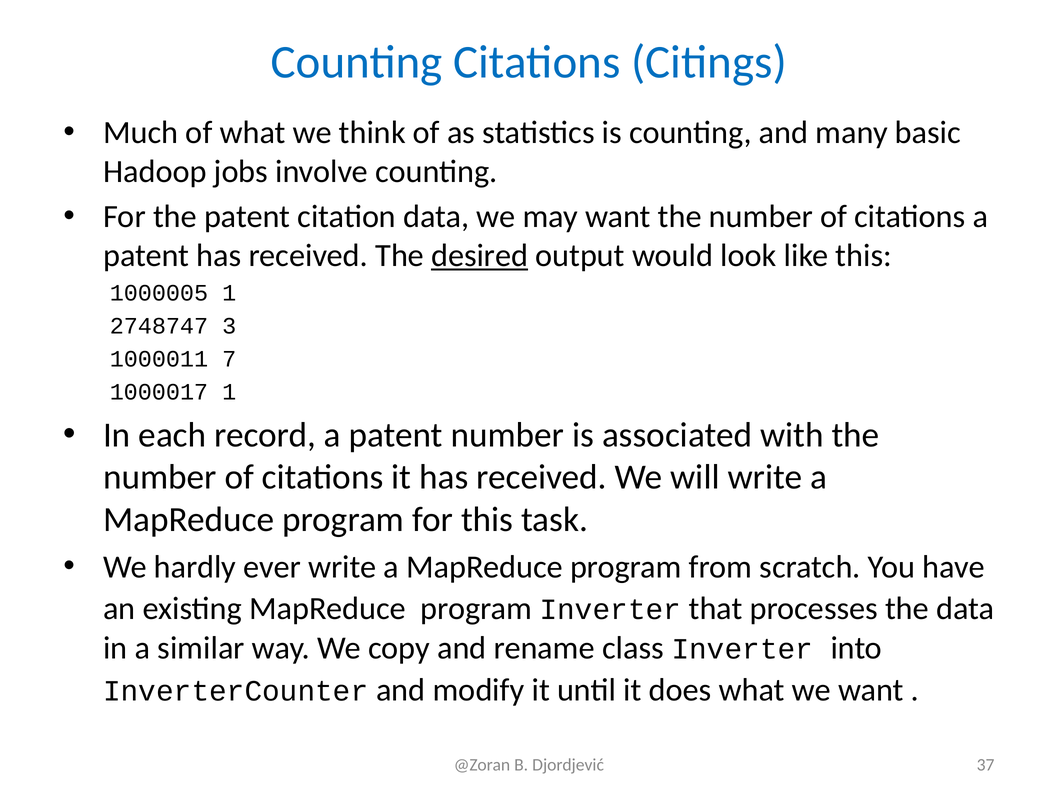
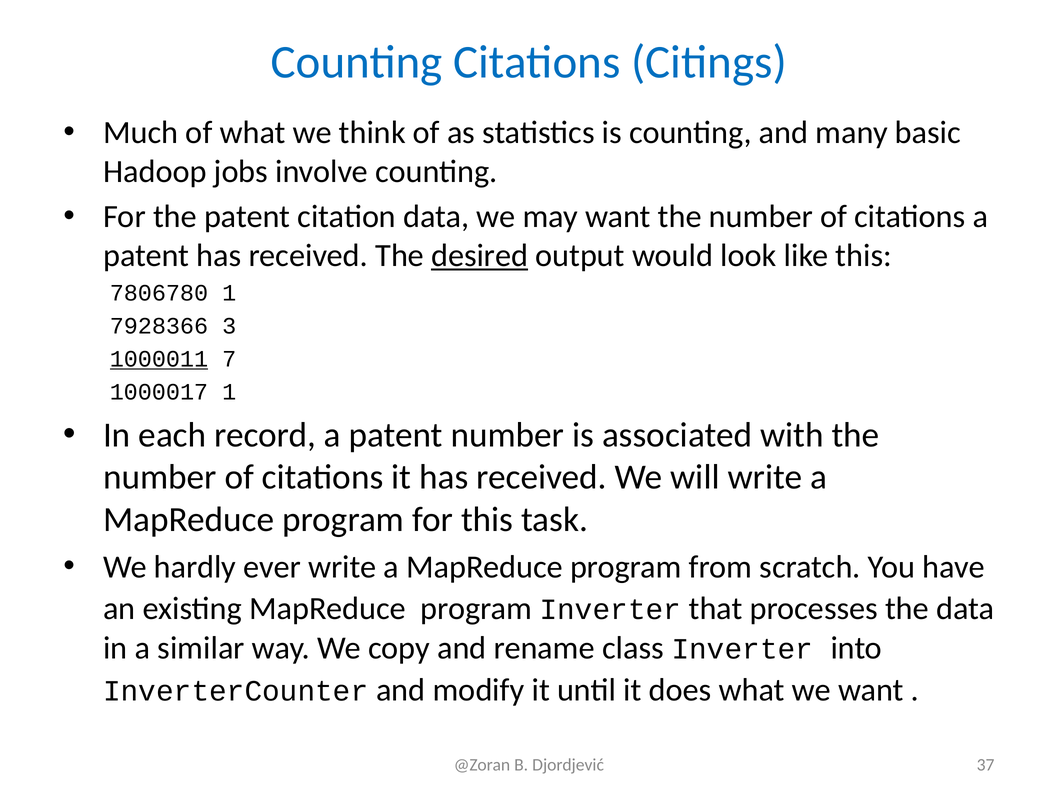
1000005: 1000005 -> 7806780 (159, 293)
2748747: 2748747 -> 7928366 (159, 326)
1000011 underline: none -> present (159, 359)
